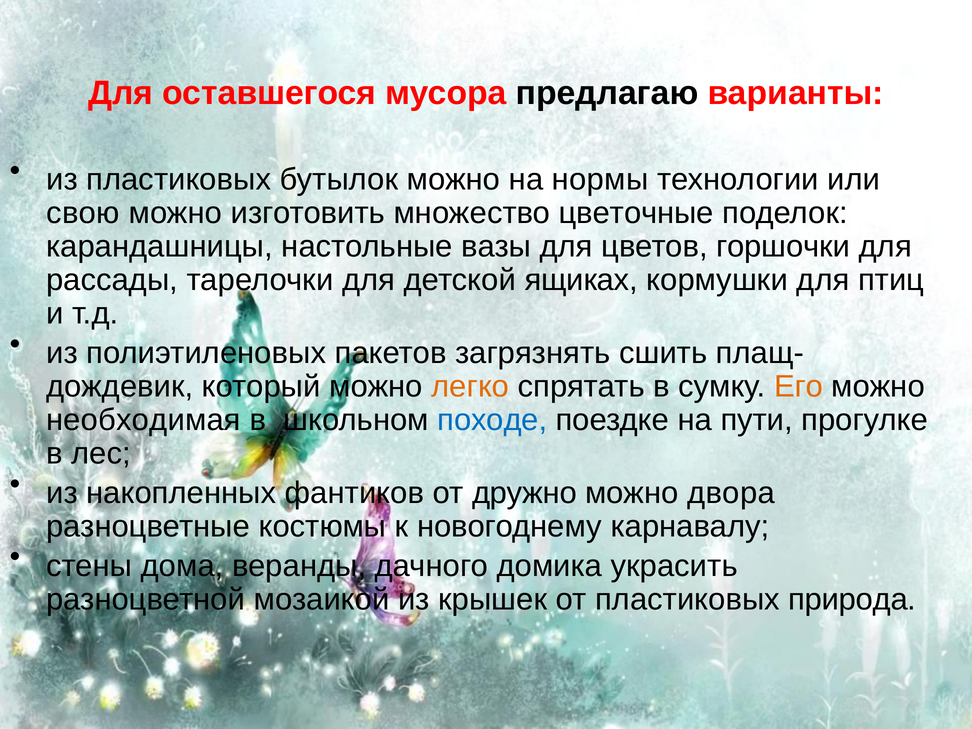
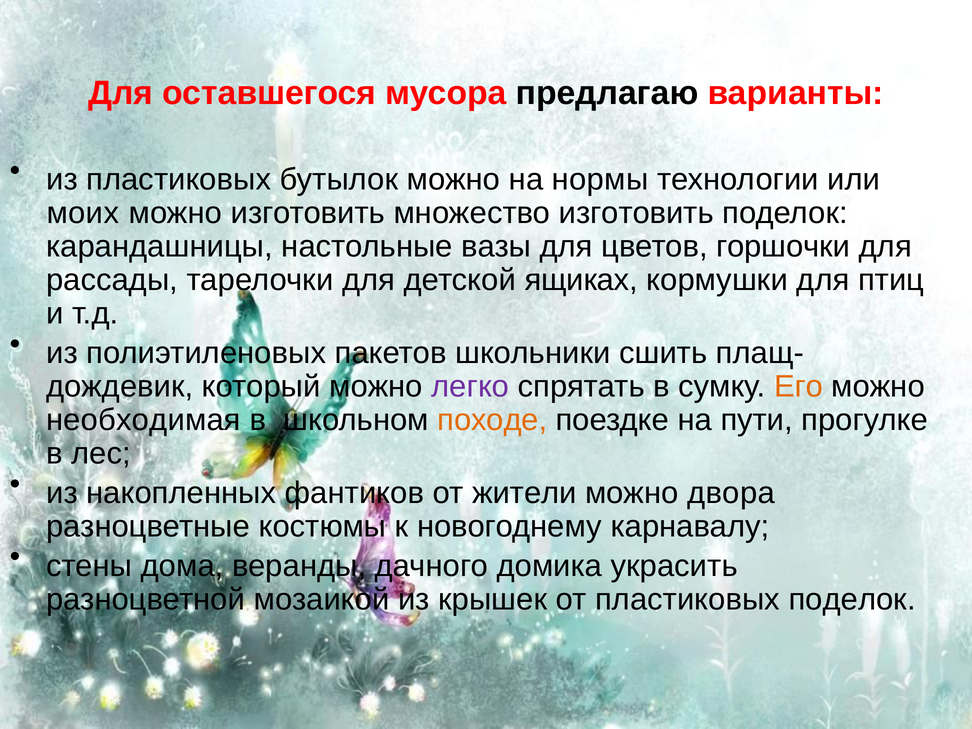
свою: свою -> моих (83, 213)
множество цветочные: цветочные -> изготовить (636, 213)
загрязнять: загрязнять -> школьники (533, 353)
легко colour: orange -> purple (470, 387)
походе colour: blue -> orange (492, 420)
дружно: дружно -> жители (524, 493)
пластиковых природа: природа -> поделок (852, 599)
